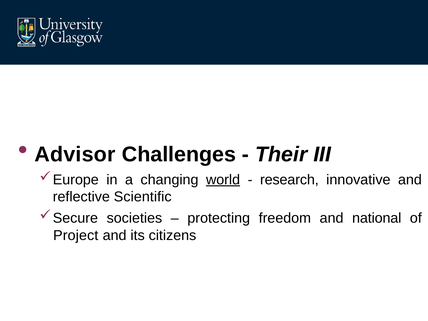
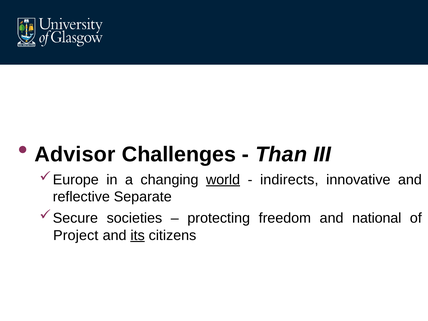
Their: Their -> Than (281, 154)
research: research -> indirects (289, 180)
Scientific: Scientific -> Separate (143, 197)
its underline: none -> present (138, 235)
